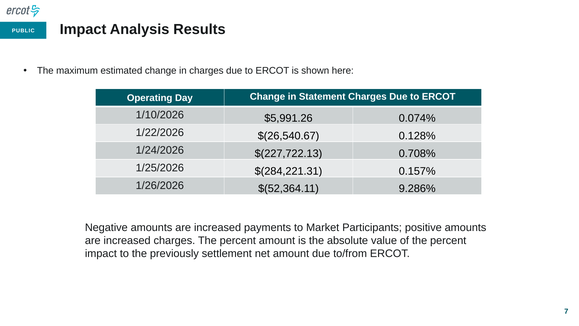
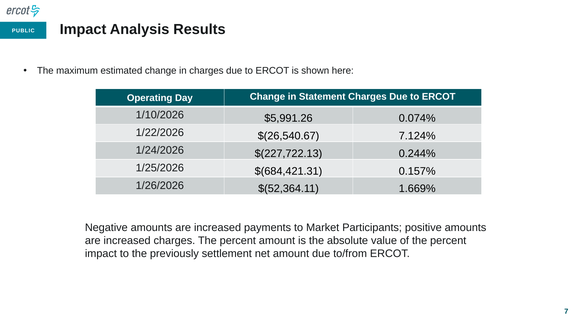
0.128%: 0.128% -> 7.124% (417, 136)
0.708%: 0.708% -> 0.244% (417, 153)
$(284,221.31: $(284,221.31 -> $(684,421.31 (288, 171)
9.286%: 9.286% -> 1.669% (417, 189)
